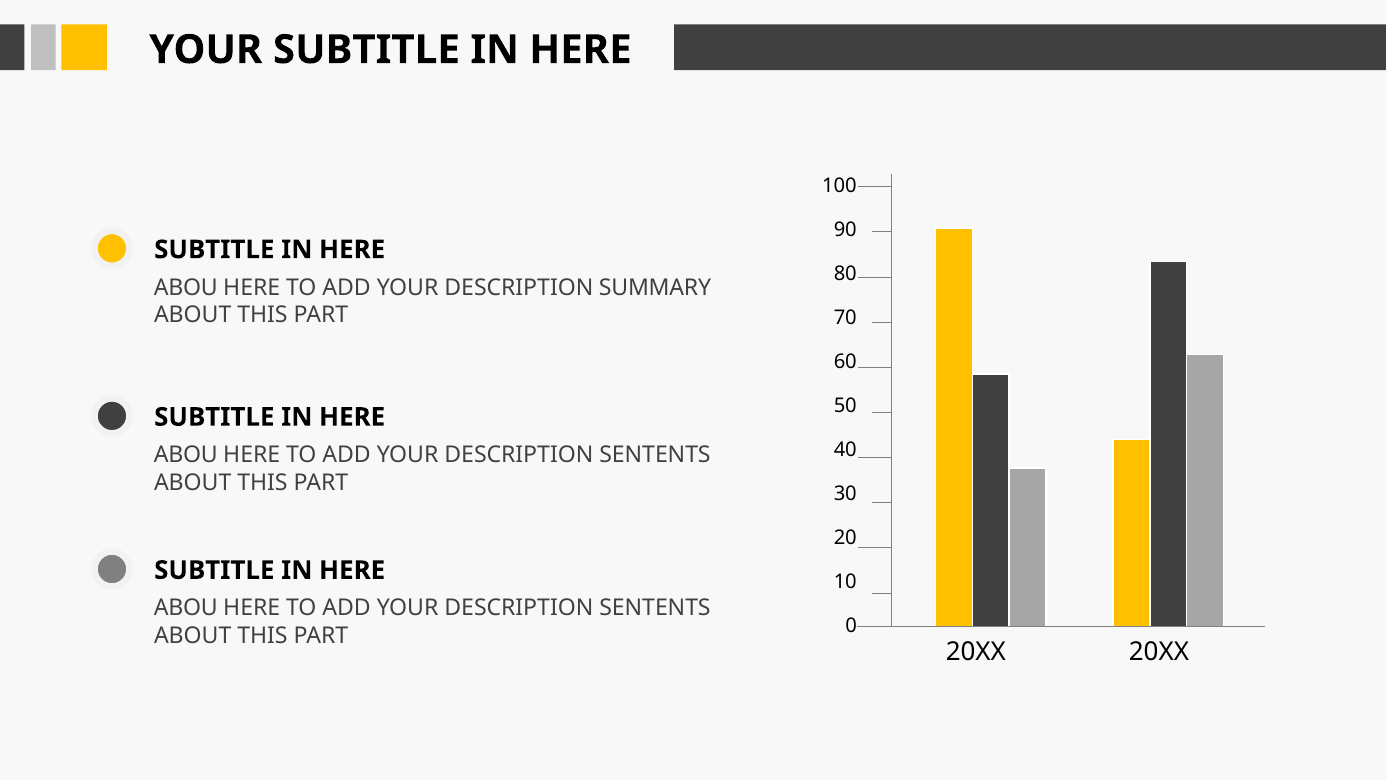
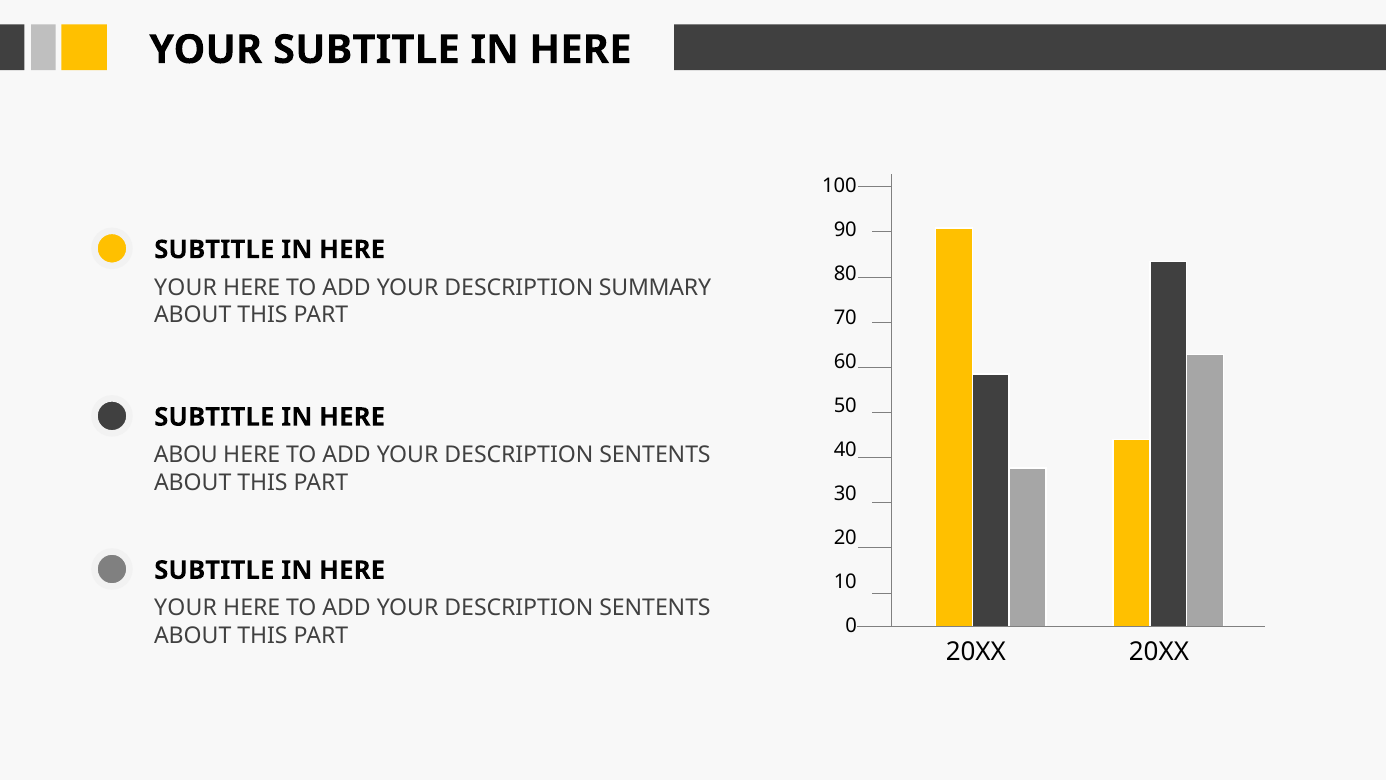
ABOU: ABOU -> YOUR (186, 287)
ABOU: ABOU -> YOUR (186, 608)
